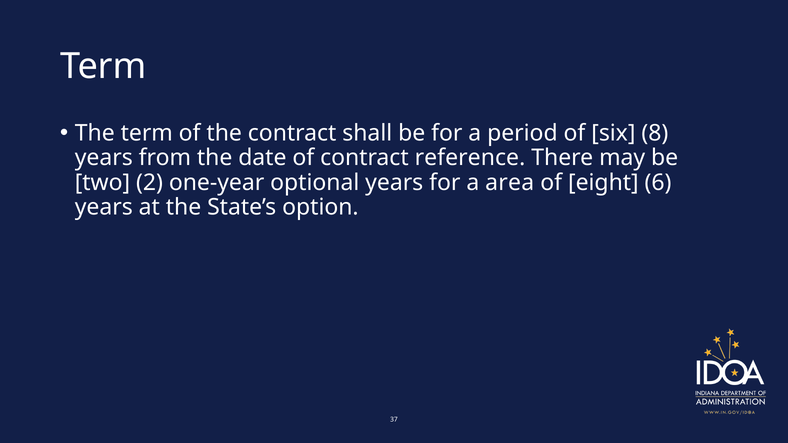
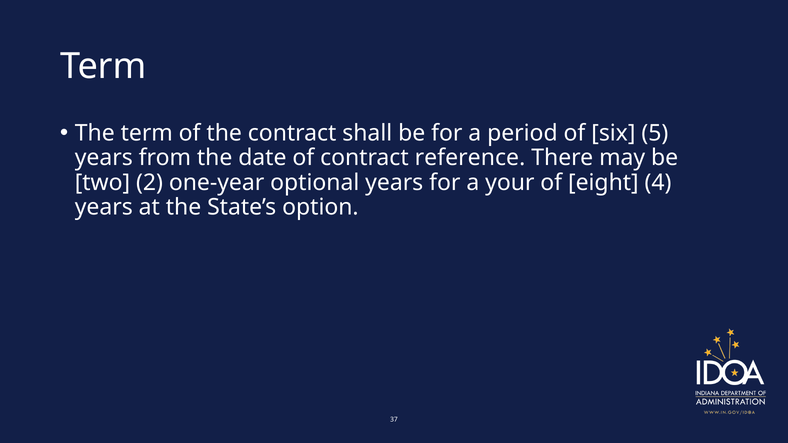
8: 8 -> 5 (655, 133)
area: area -> your (510, 183)
6: 6 -> 4 (658, 183)
